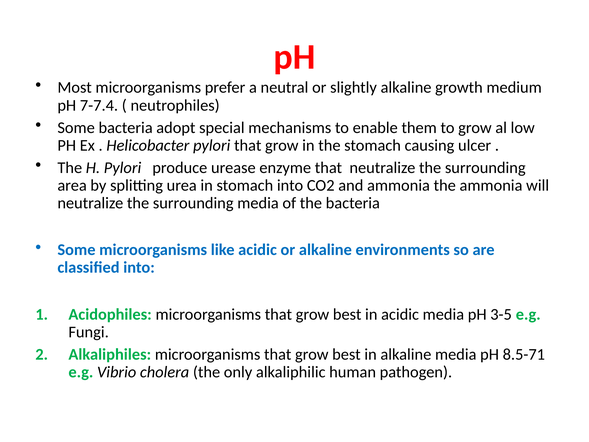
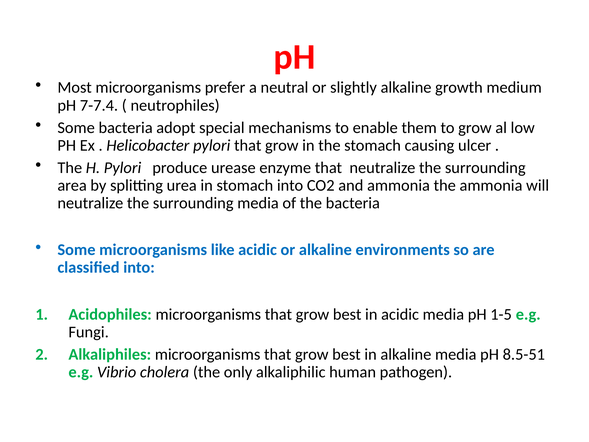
3-5: 3-5 -> 1-5 (501, 314)
8.5-71: 8.5-71 -> 8.5-51 (524, 354)
